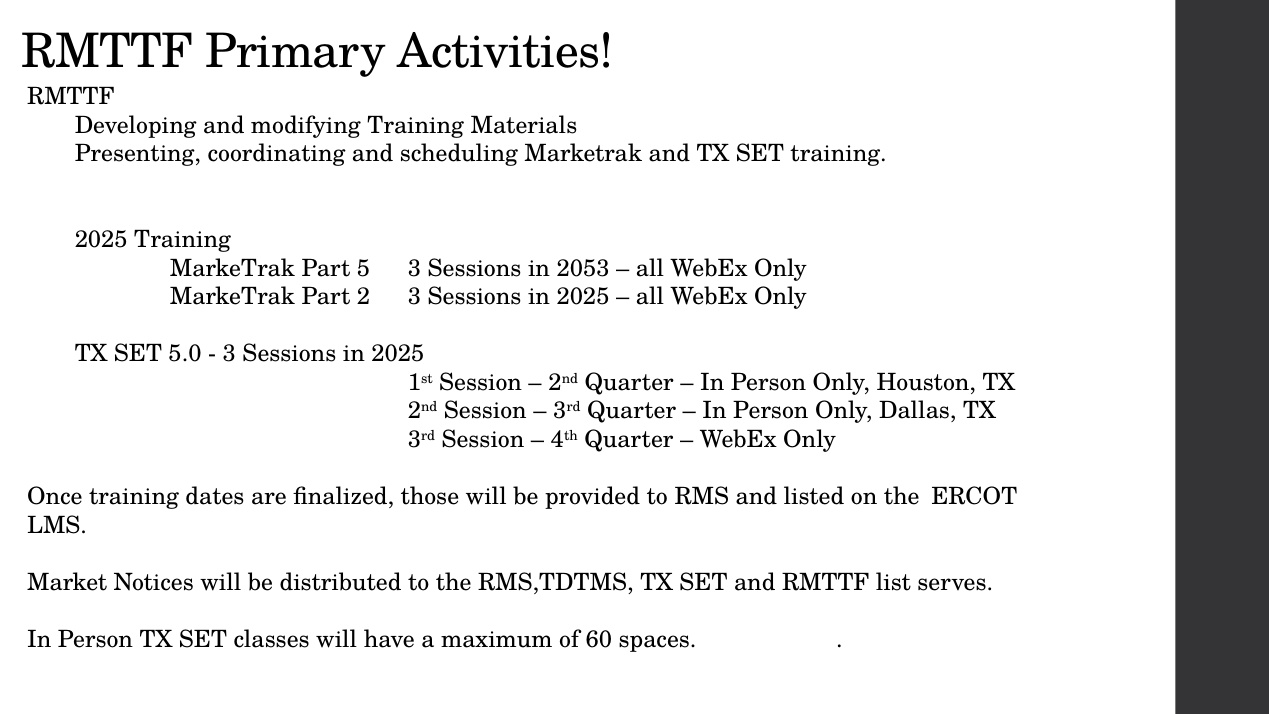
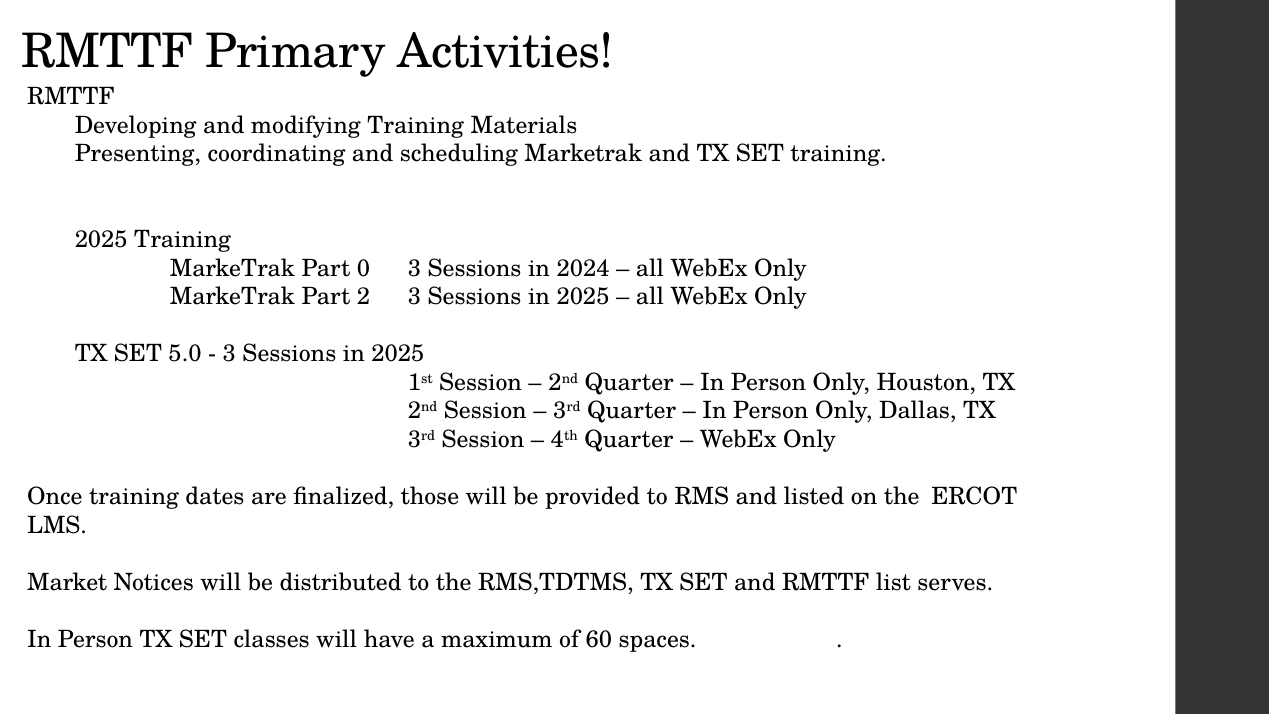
5: 5 -> 0 (364, 268)
2053: 2053 -> 2024 (583, 268)
